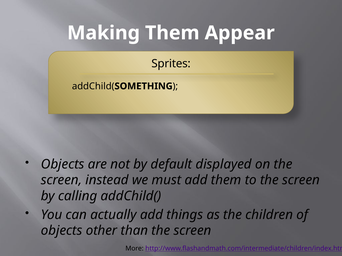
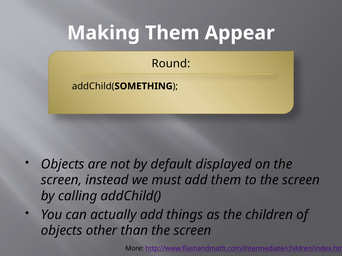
Sprites: Sprites -> Round (171, 64)
